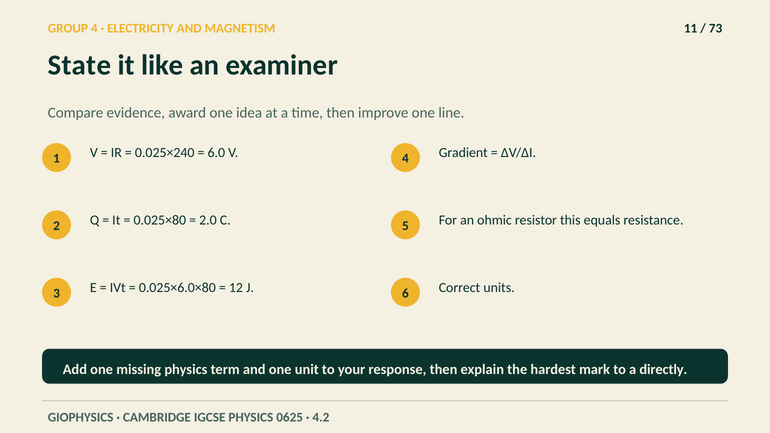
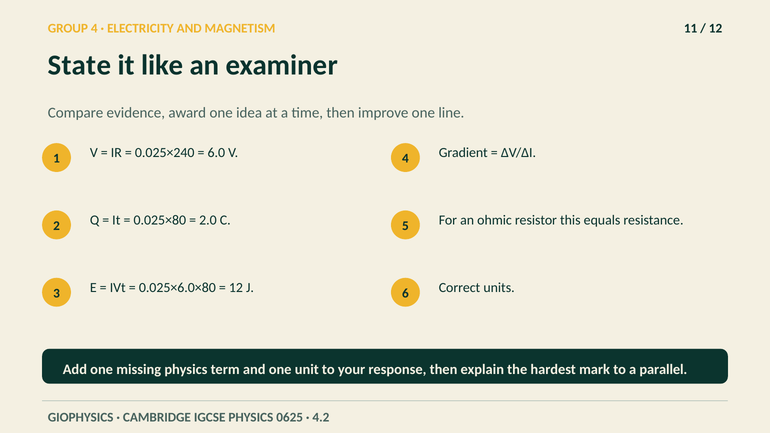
73: 73 -> 12 (715, 29)
directly: directly -> parallel (663, 370)
